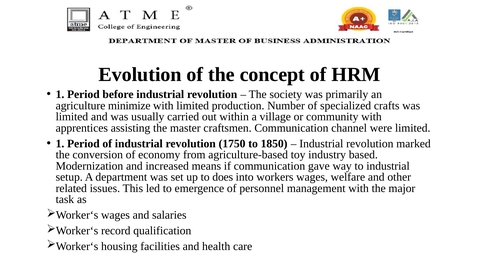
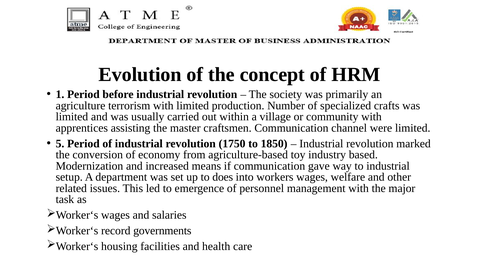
minimize: minimize -> terrorism (129, 105)
1: 1 -> 5 (60, 143)
qualification: qualification -> governments (162, 230)
